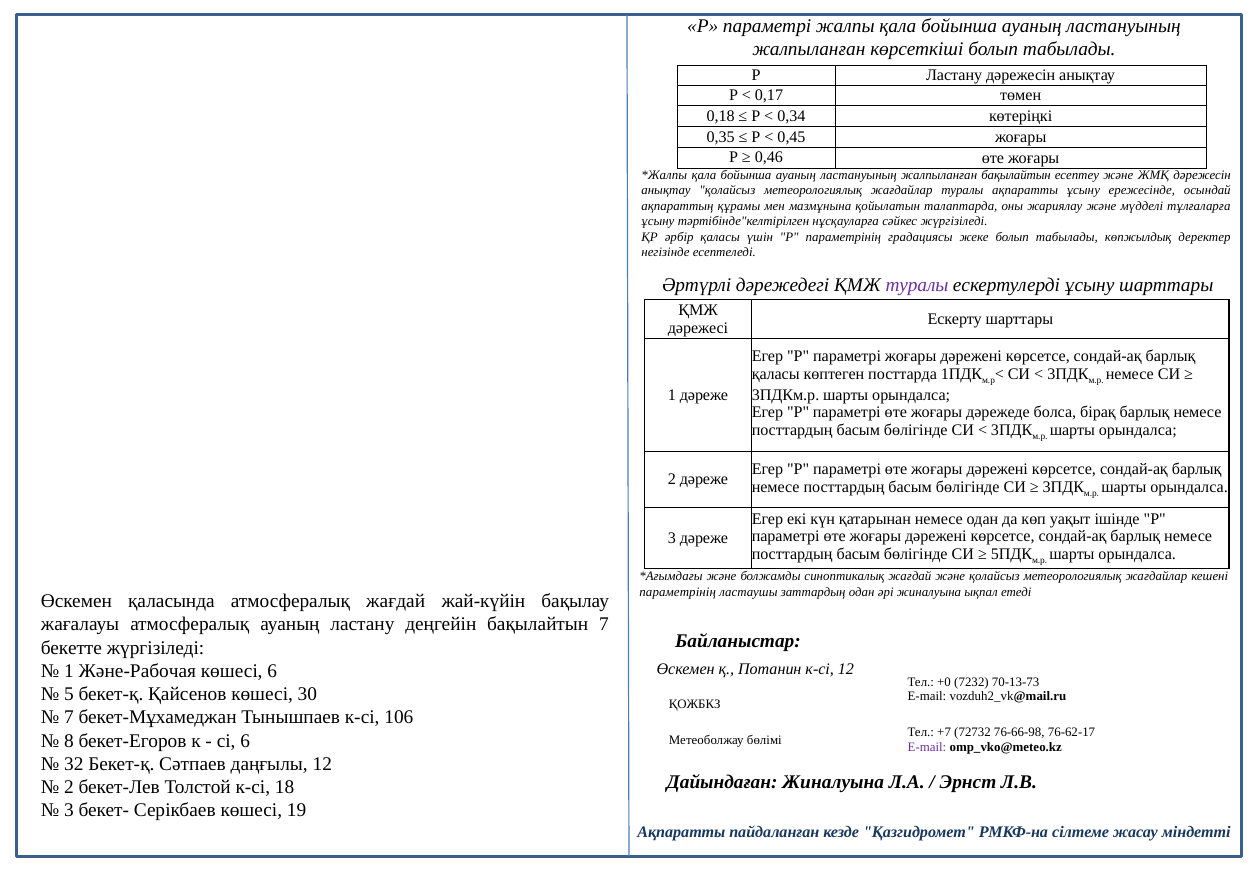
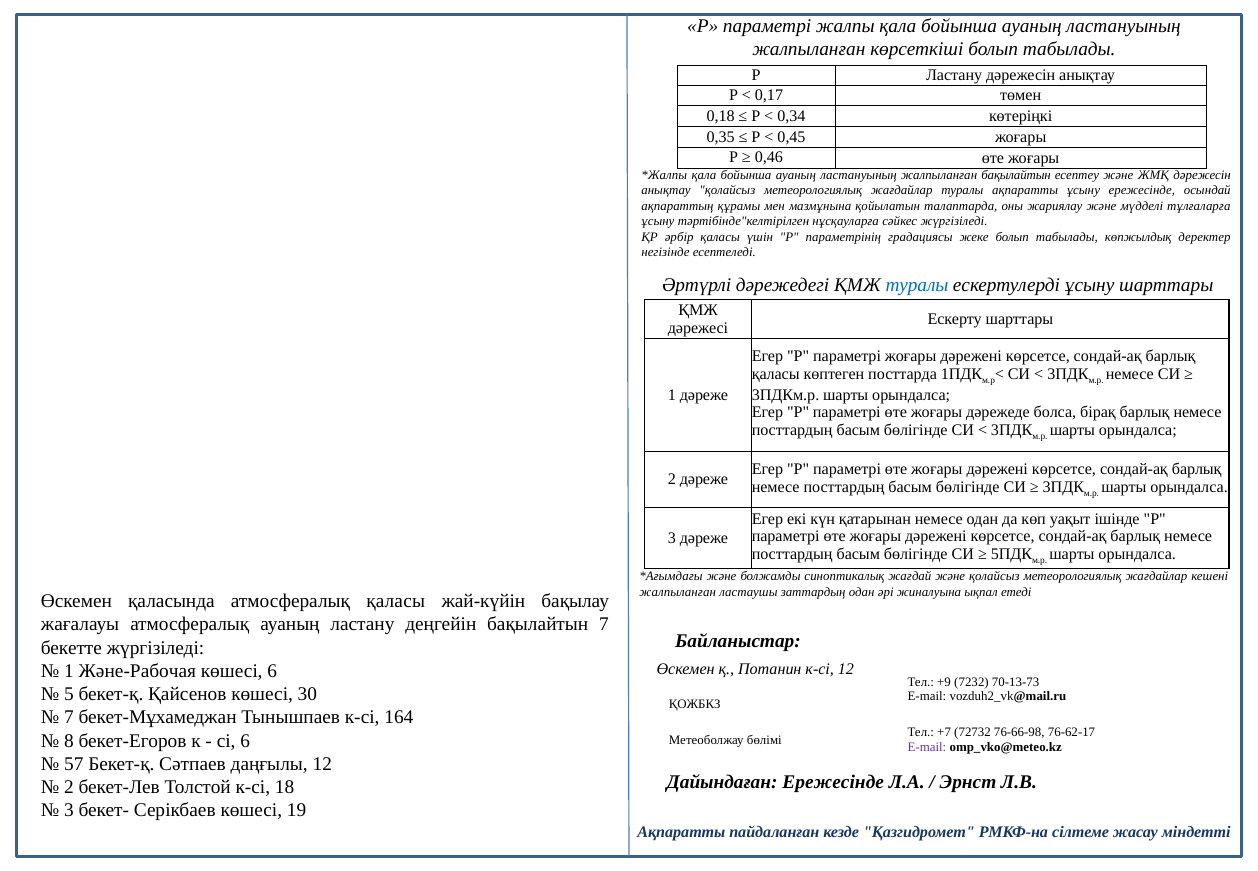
туралы colour: purple -> blue (917, 285)
параметрінің: параметрінің -> жалпыланған (678, 592)
атмосфералық жағдай: жағдай -> қаласы (396, 601)
+0: +0 -> +9 (944, 682)
106: 106 -> 164 (399, 717)
32: 32 -> 57 (74, 764)
Дайындаған Жиналуына: Жиналуына -> Ережесінде (833, 782)
